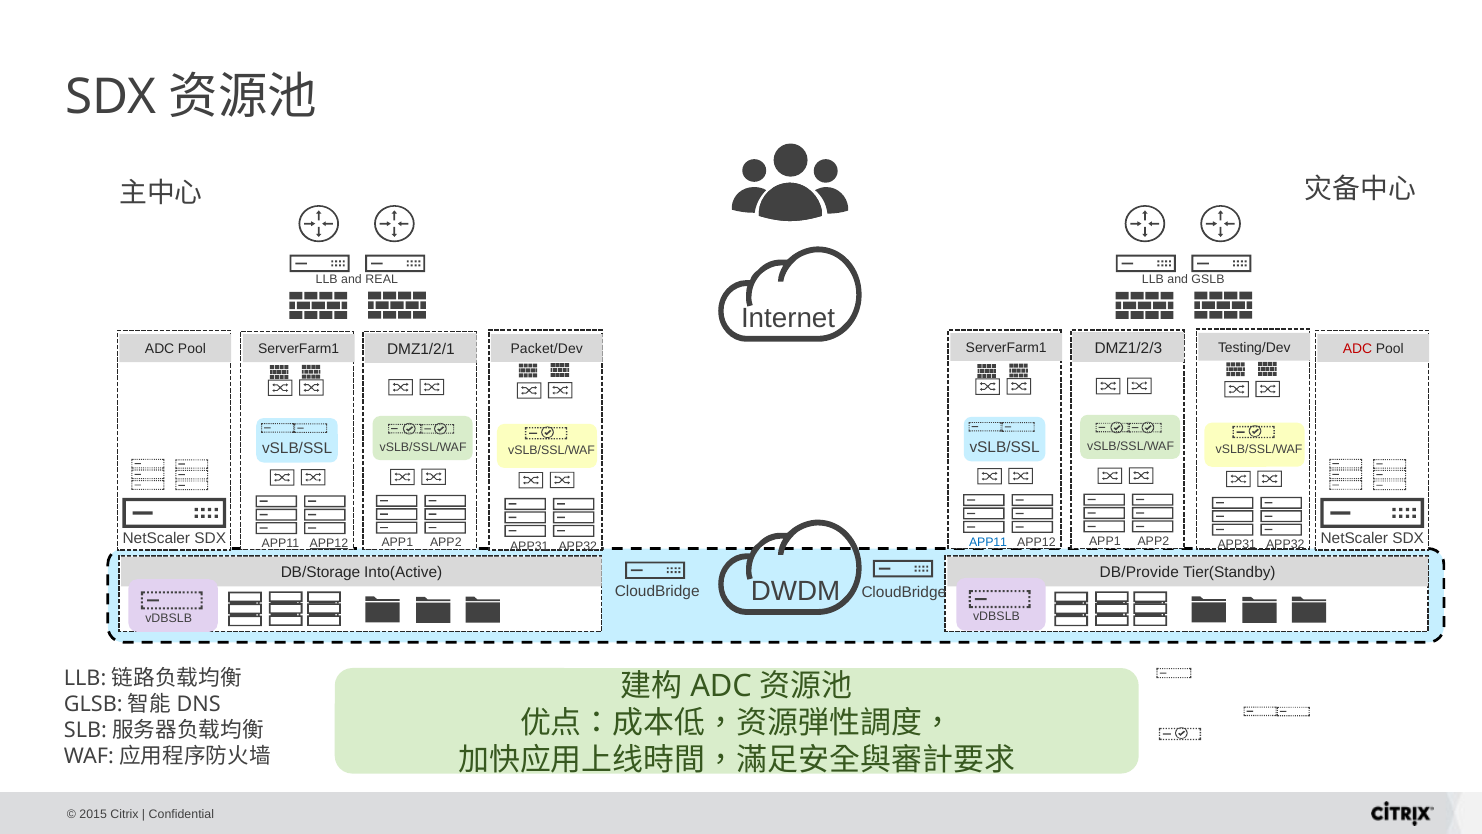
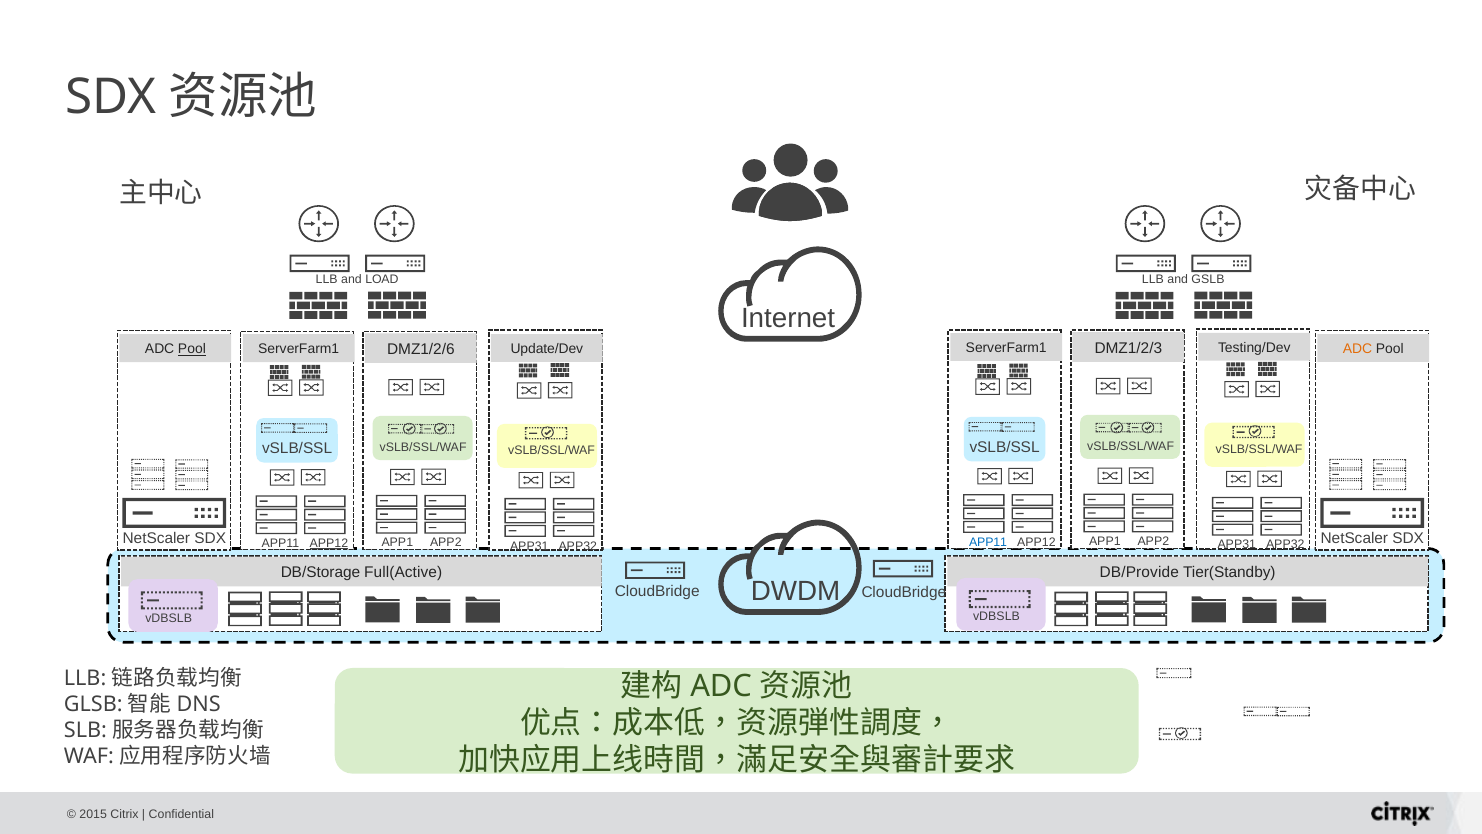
REAL: REAL -> LOAD (382, 280)
DMZ1/2/1: DMZ1/2/1 -> DMZ1/2/6 (421, 349)
Pool underline: none -> present (192, 349)
Packet/Dev: Packet/Dev -> Update/Dev (547, 349)
ADC colour: red -> orange (1358, 349)
Into(Active: Into(Active -> Full(Active (403, 572)
